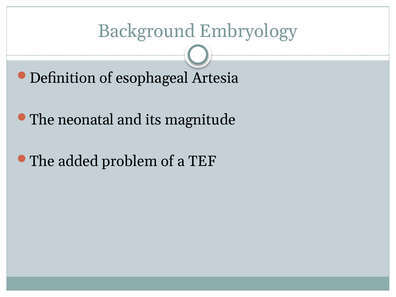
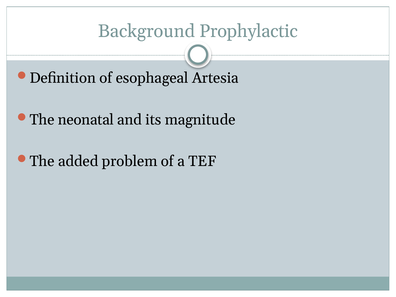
Embryology: Embryology -> Prophylactic (249, 31)
